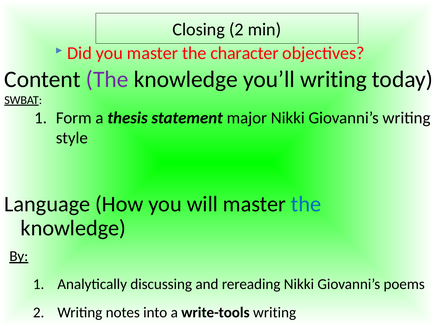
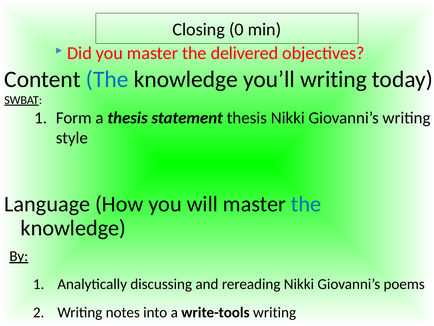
Closing 2: 2 -> 0 (236, 29)
character: character -> delivered (244, 53)
The colour: purple -> blue (107, 79)
statement major: major -> thesis (247, 118)
